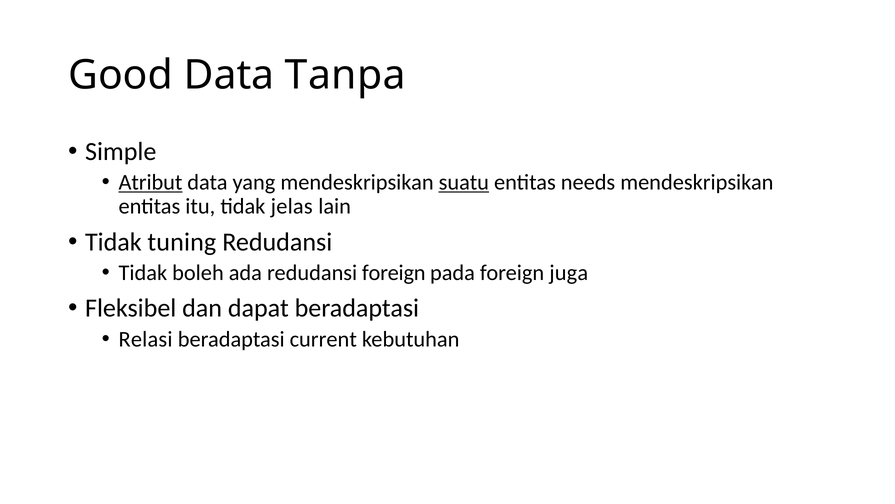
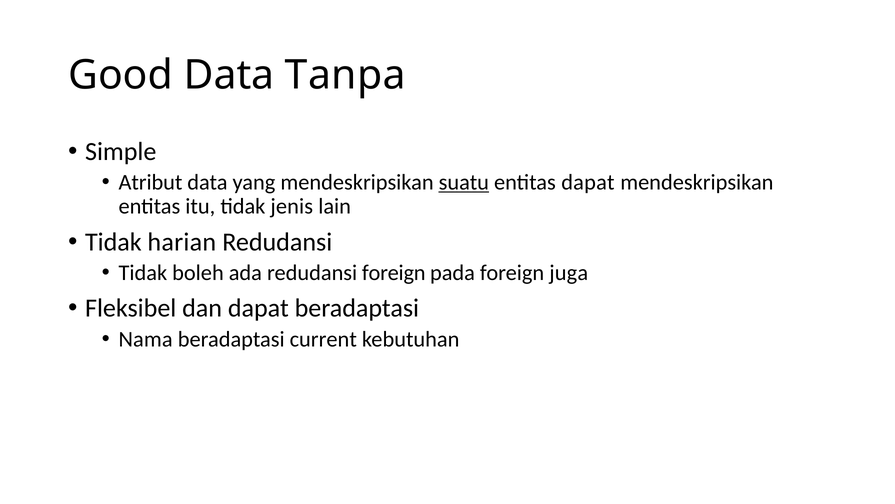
Atribut underline: present -> none (150, 182)
entitas needs: needs -> dapat (588, 182)
jelas: jelas -> jenis (292, 206)
tuning: tuning -> harian (182, 242)
Relasi: Relasi -> Nama (146, 339)
